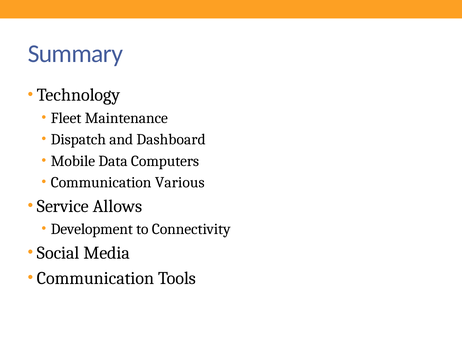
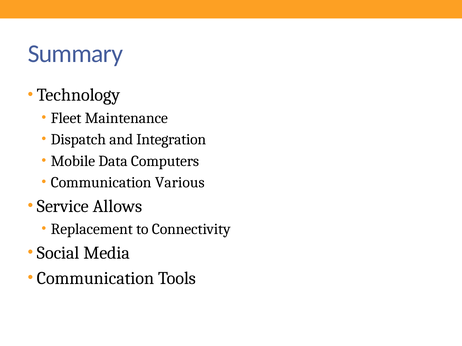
Dashboard: Dashboard -> Integration (171, 140)
Development: Development -> Replacement (92, 230)
